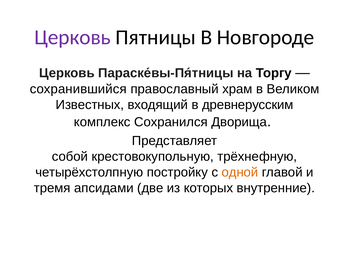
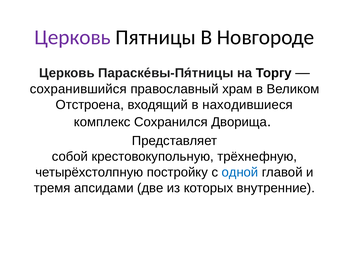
Известных: Известных -> Отстроена (90, 105)
древнерусским: древнерусским -> находившиеся (248, 105)
одной colour: orange -> blue (240, 172)
